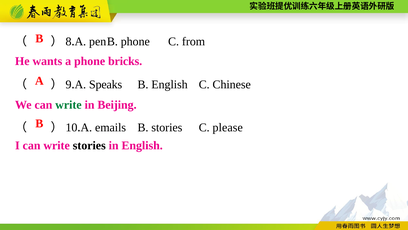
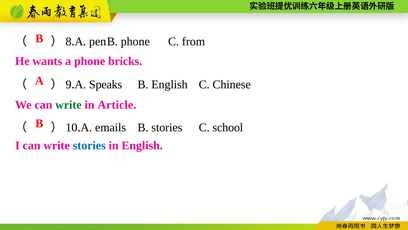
Beijing: Beijing -> Article (117, 105)
please: please -> school (228, 127)
stories colour: black -> blue (89, 145)
